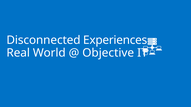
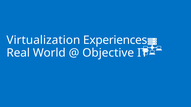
Disconnected: Disconnected -> Virtualization (43, 40)
